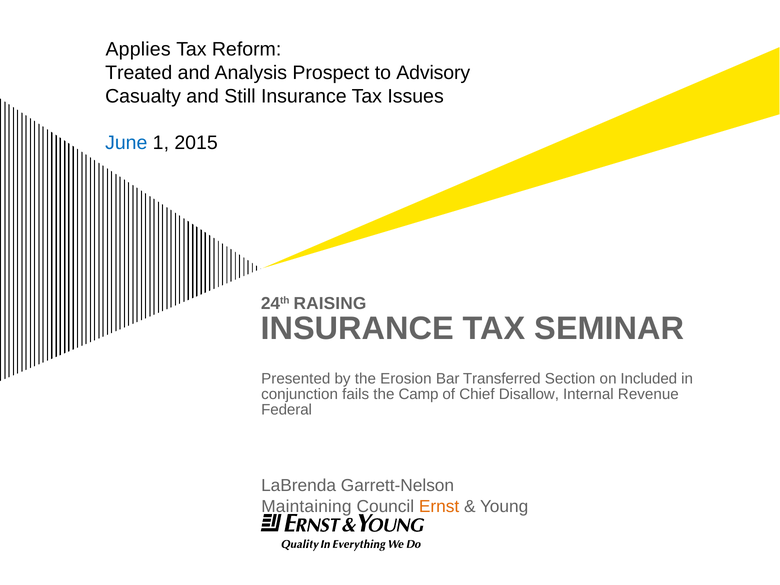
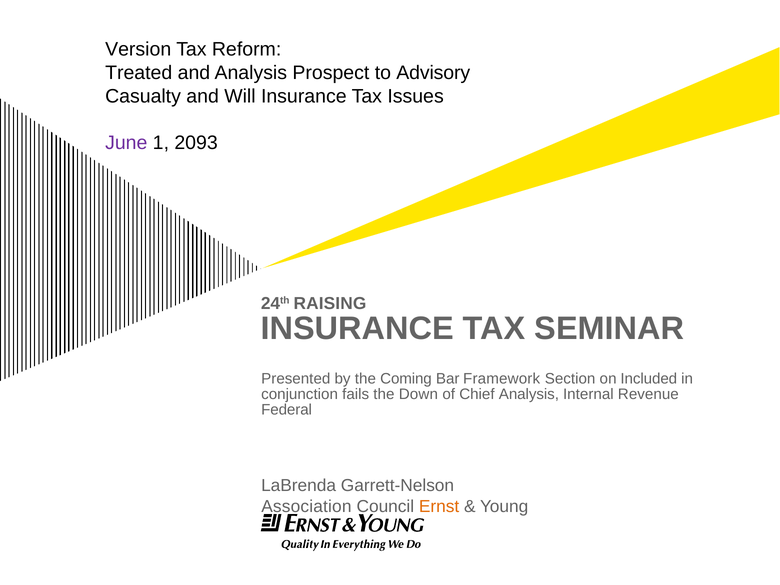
Applies: Applies -> Version (138, 49)
Still: Still -> Will (240, 96)
June colour: blue -> purple (126, 143)
2015: 2015 -> 2093 (196, 143)
Erosion: Erosion -> Coming (406, 379)
Transferred: Transferred -> Framework (502, 379)
Camp: Camp -> Down (418, 394)
Chief Disallow: Disallow -> Analysis (529, 394)
Maintaining: Maintaining -> Association (306, 506)
